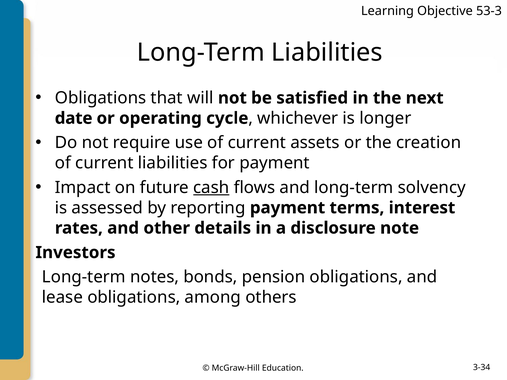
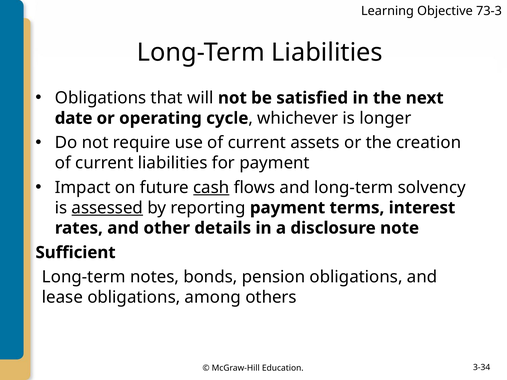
53-3: 53-3 -> 73-3 (489, 11)
assessed underline: none -> present (107, 208)
Investors: Investors -> Sufficient (76, 253)
